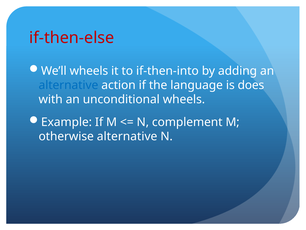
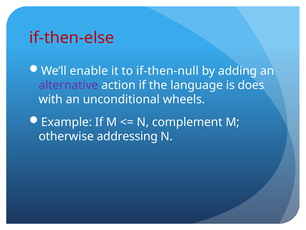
We’ll wheels: wheels -> enable (89, 71)
if-then-into: if-then-into -> if-then-null (167, 71)
alternative colour: blue -> purple (68, 85)
otherwise alternative: alternative -> addressing (127, 136)
